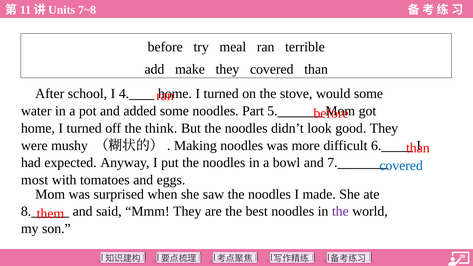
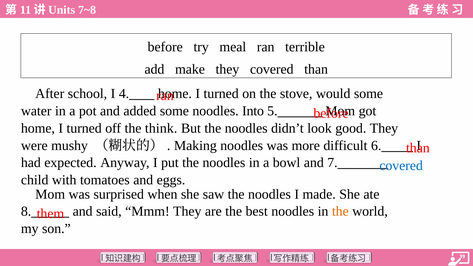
Part: Part -> Into (253, 111)
most: most -> child (35, 180)
the colour: purple -> orange (340, 211)
